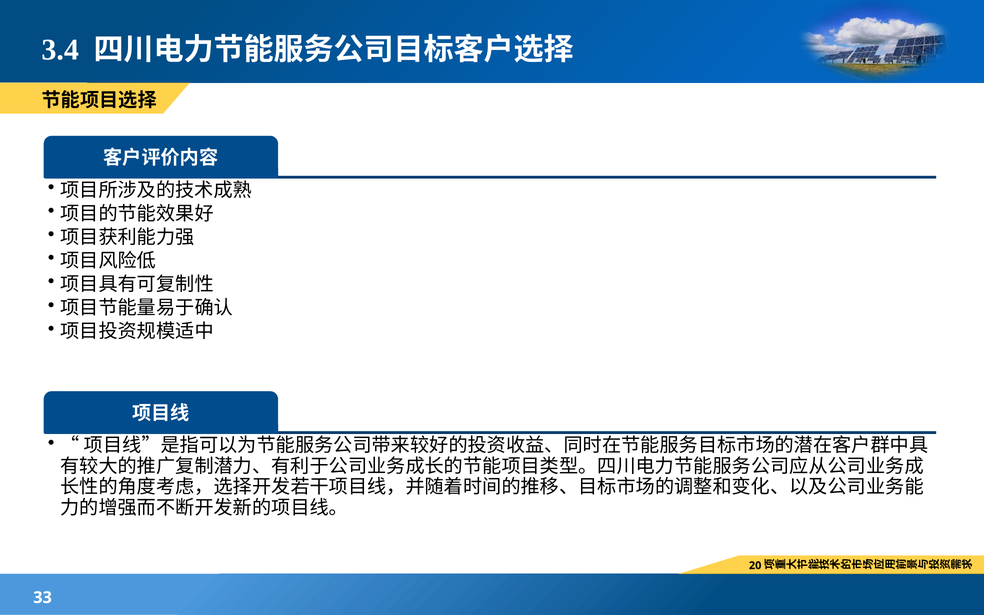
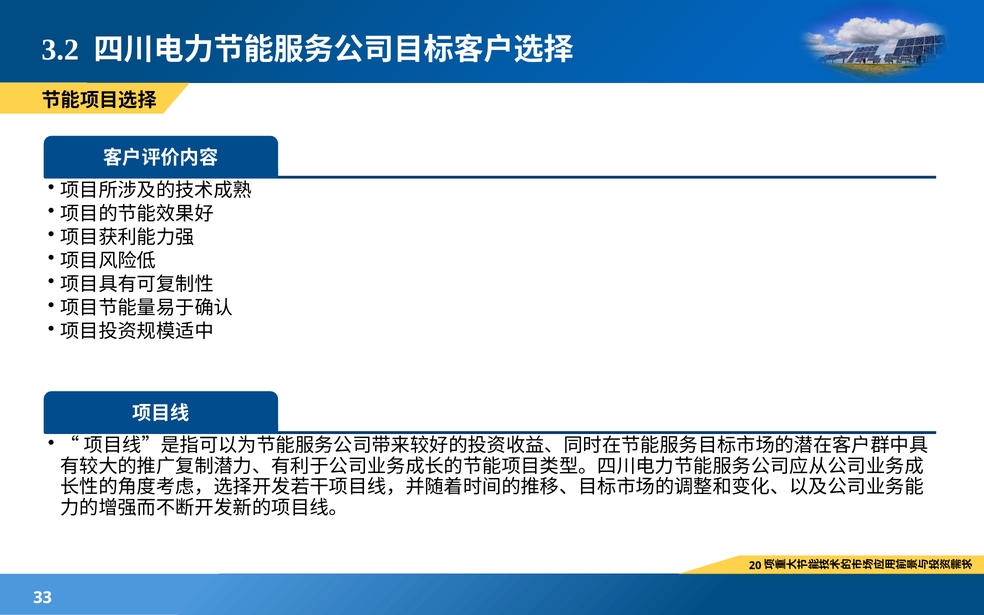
3.4: 3.4 -> 3.2 (60, 50)
